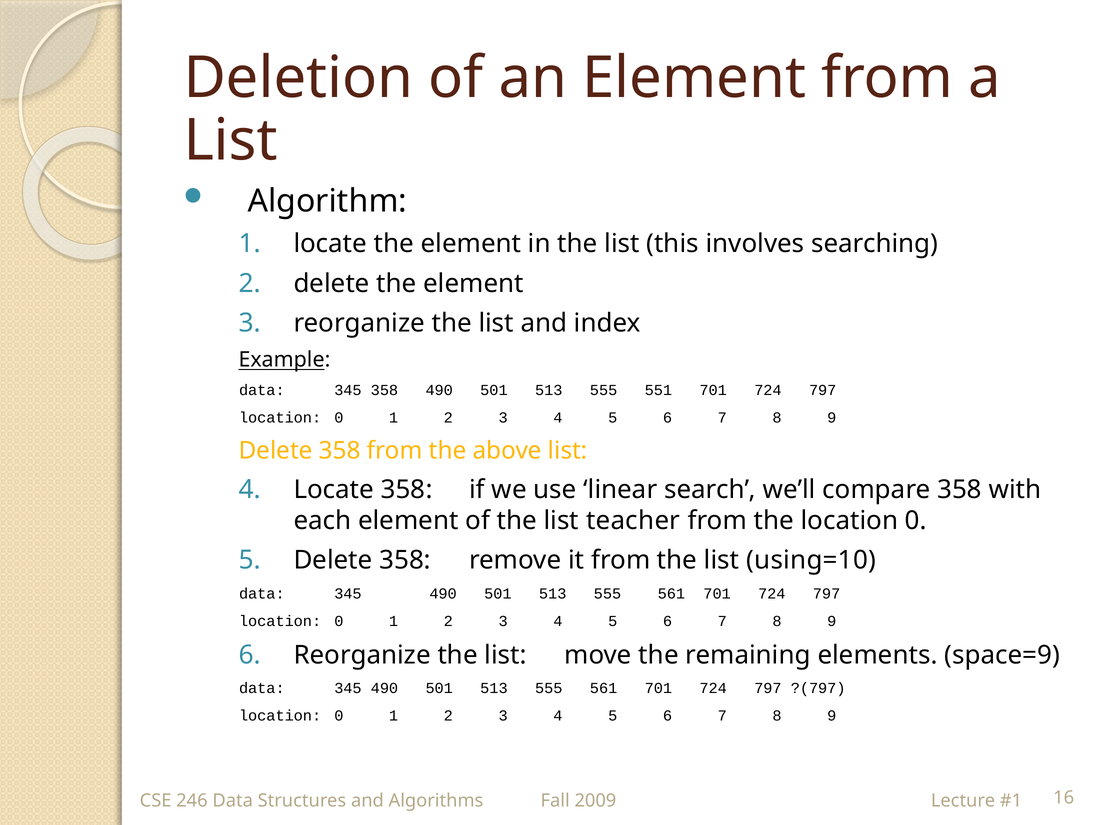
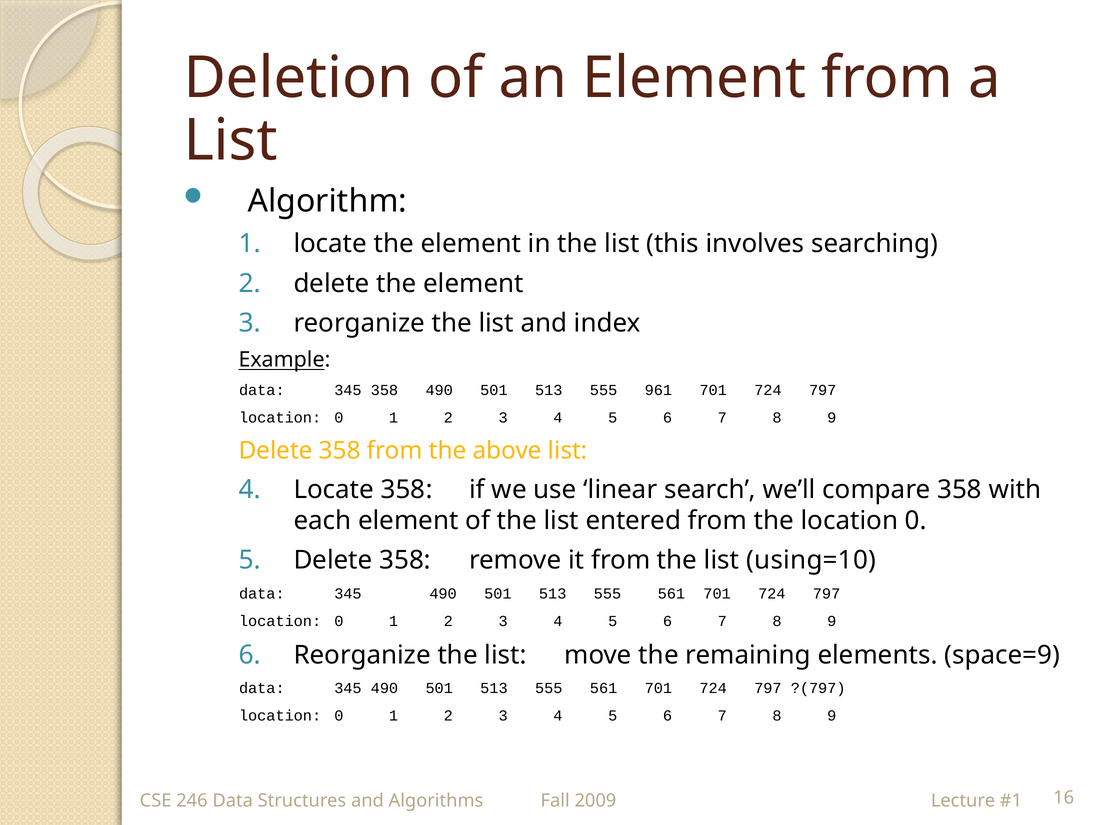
551: 551 -> 961 (658, 390)
teacher: teacher -> entered (633, 521)
